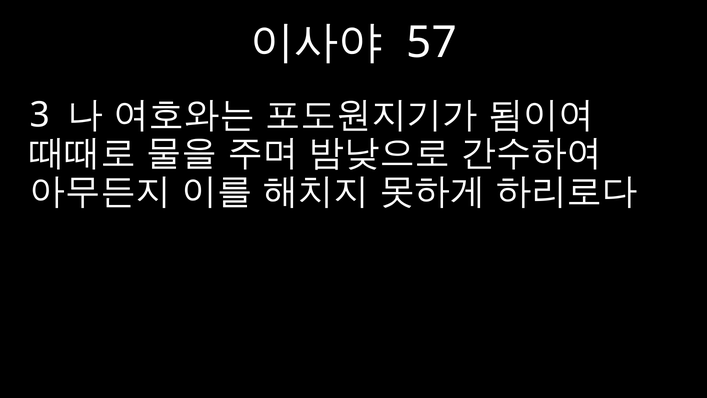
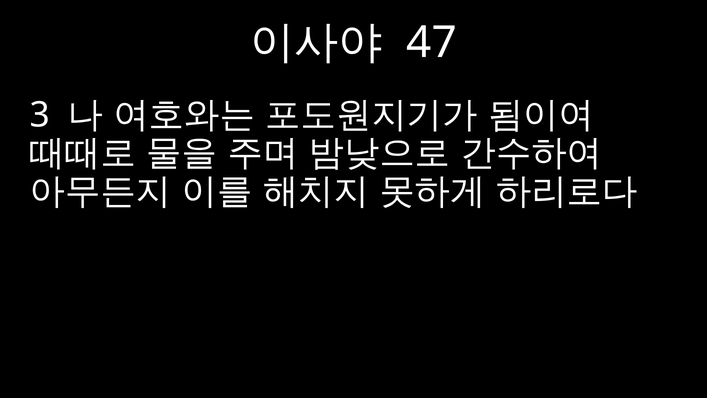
57: 57 -> 47 (432, 43)
